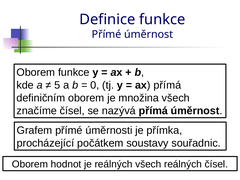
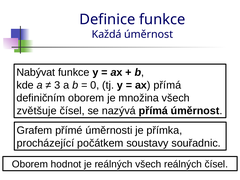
Přímé: Přímé -> Každá (107, 34)
Oborem: Oborem -> Nabývat (36, 72)
5: 5 -> 3 (57, 85)
značíme: značíme -> zvětšuje (37, 111)
